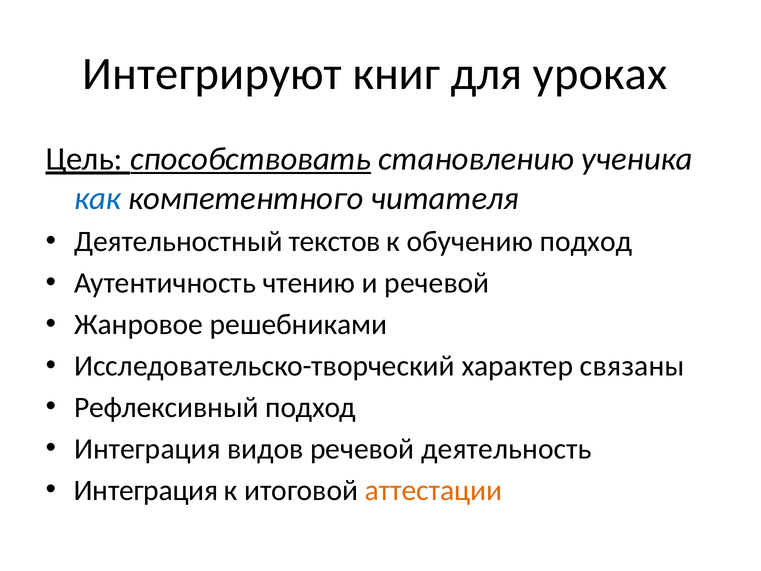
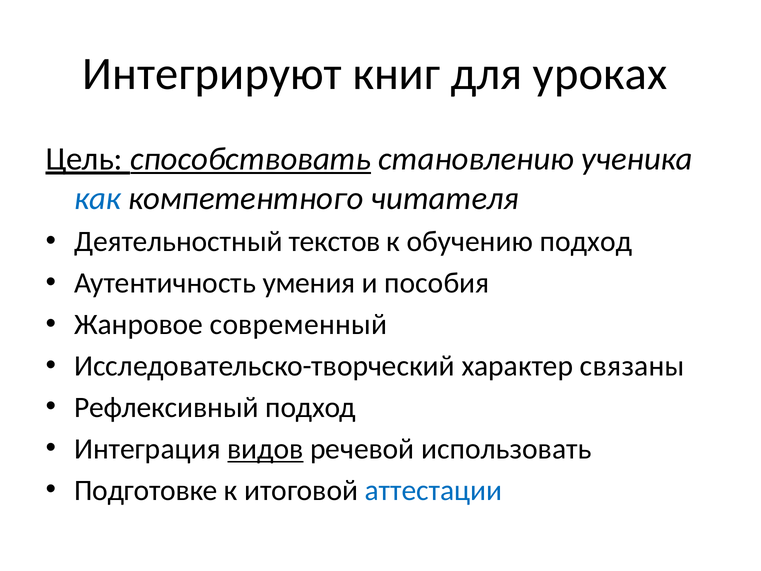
чтению: чтению -> умения (309, 283)
и речевой: речевой -> пособия (437, 283)
решебниками: решебниками -> современный (298, 324)
видов underline: none -> present (265, 449)
деятельность: деятельность -> использовать (506, 449)
Интеграция: Интеграция -> Подготовке (146, 490)
аттестации colour: orange -> blue (434, 490)
